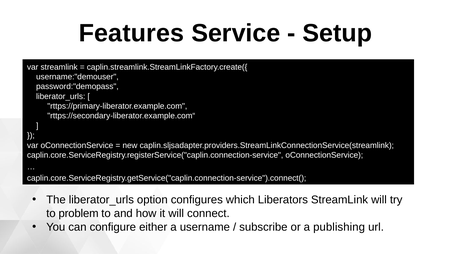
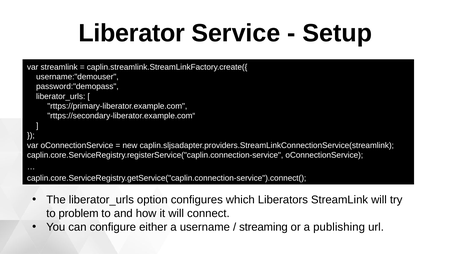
Features: Features -> Liberator (132, 33)
subscribe: subscribe -> streaming (263, 227)
